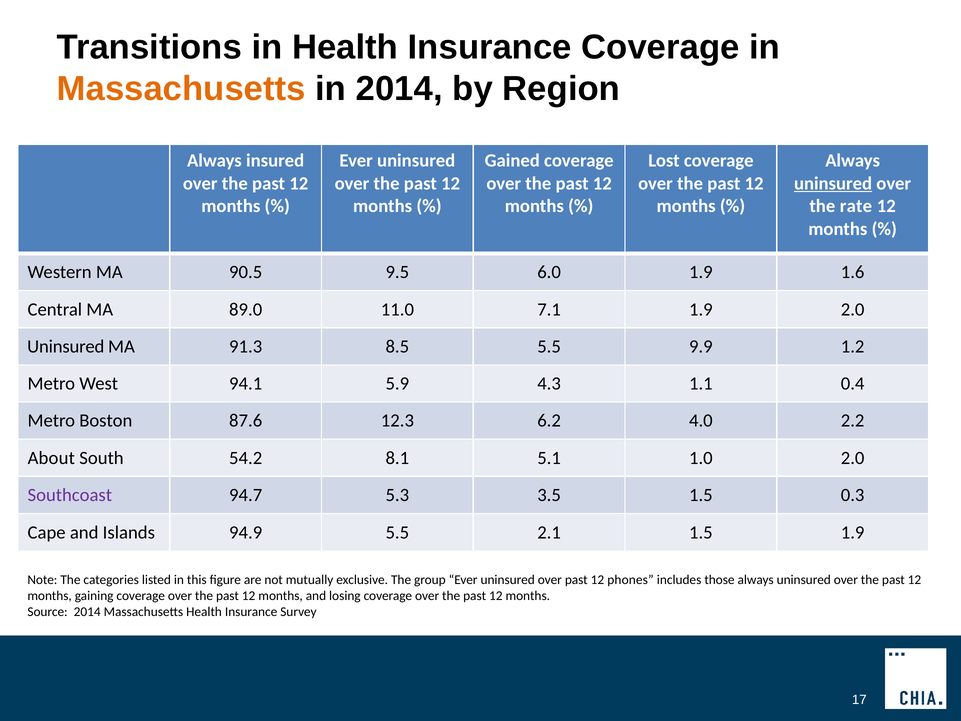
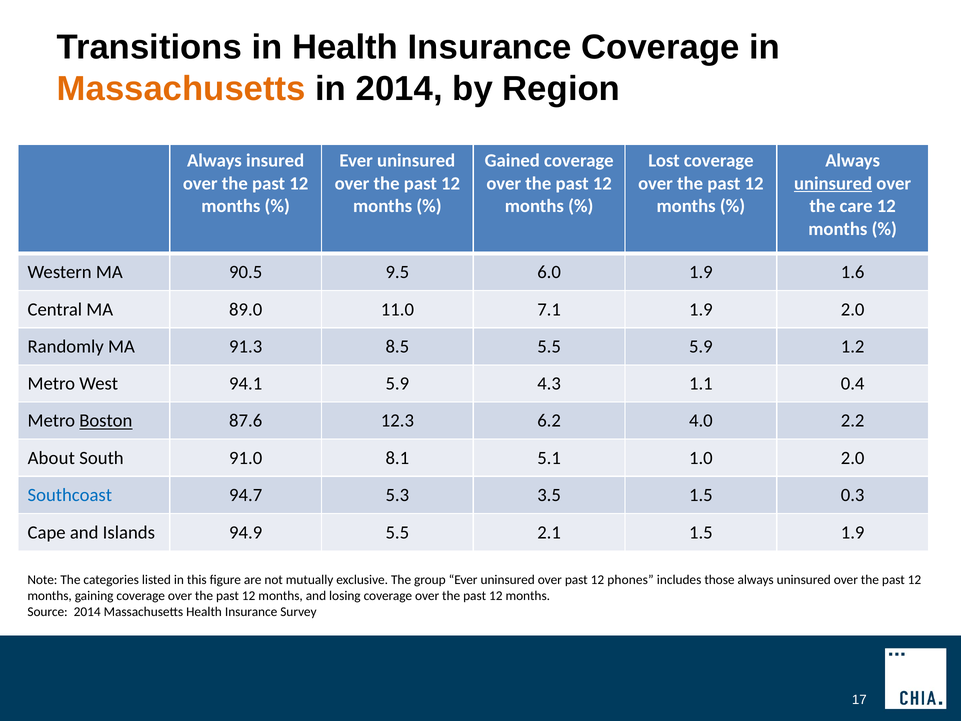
rate: rate -> care (856, 206)
Uninsured: Uninsured -> Randomly (66, 346)
5.5 9.9: 9.9 -> 5.9 (701, 346)
Boston underline: none -> present (106, 421)
54.2: 54.2 -> 91.0 (246, 458)
Southcoast colour: purple -> blue (70, 495)
